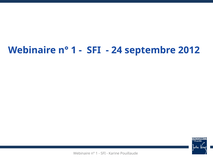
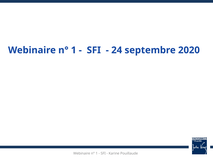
2012: 2012 -> 2020 (189, 50)
